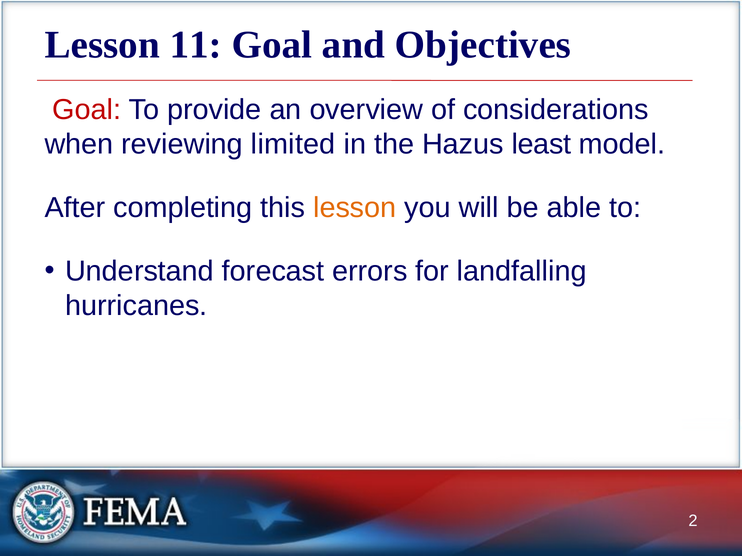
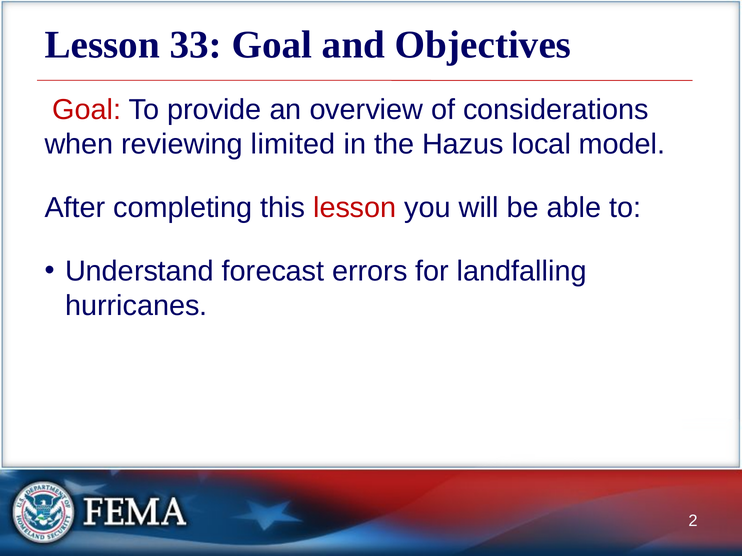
11: 11 -> 33 (196, 45)
least: least -> local (541, 144)
lesson colour: orange -> red (355, 208)
